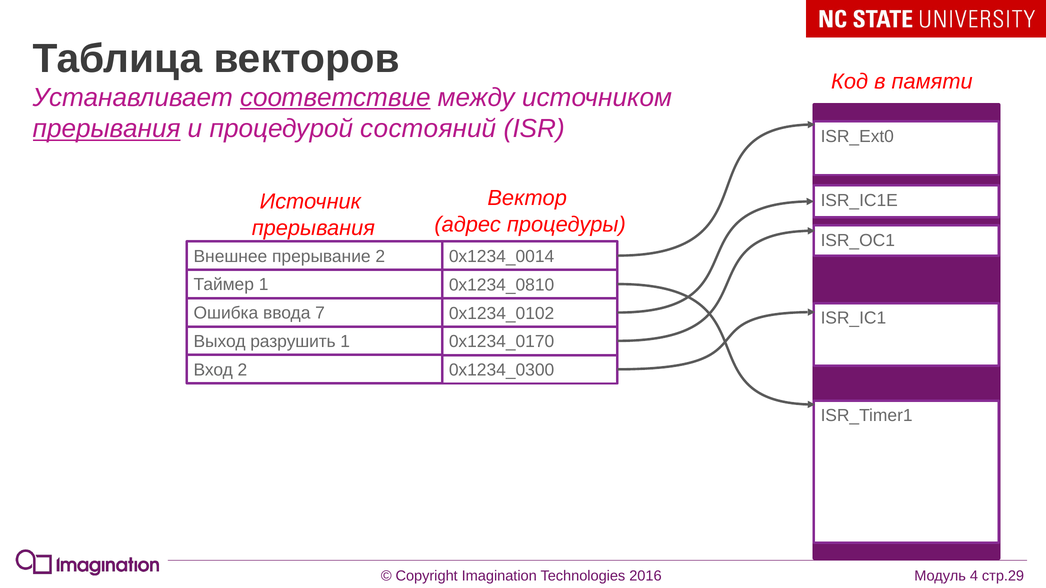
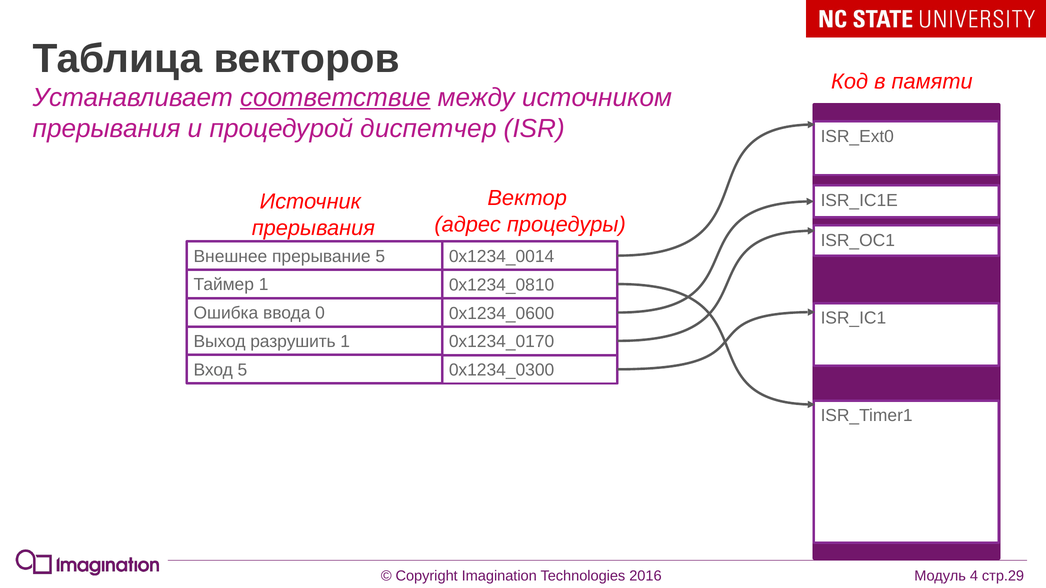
прерывания underline: present -> none (107, 129)
состояний: состояний -> диспетчер (429, 129)
прерывание 2: 2 -> 5 (380, 256)
7: 7 -> 0 (320, 313)
0x1234_0102: 0x1234_0102 -> 0x1234_0600 (502, 313)
Вход 2: 2 -> 5 (242, 370)
